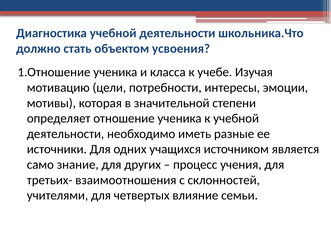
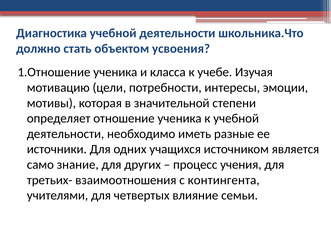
склонностей: склонностей -> контингента (224, 180)
